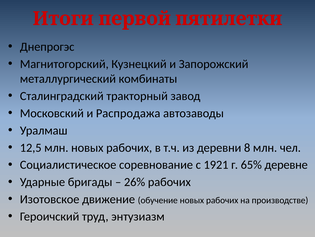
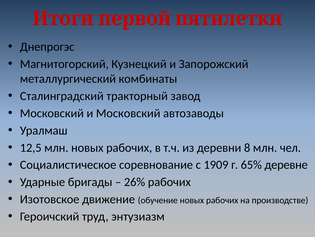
и Распродажа: Распродажа -> Московский (128, 113)
1921: 1921 -> 1909 (216, 164)
